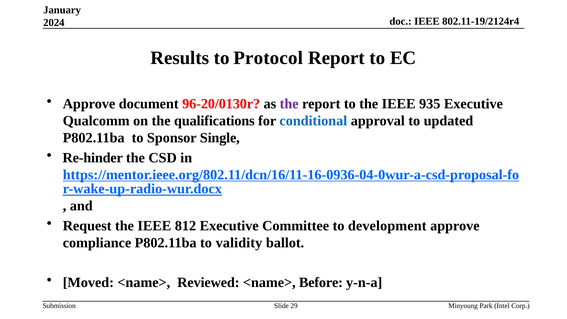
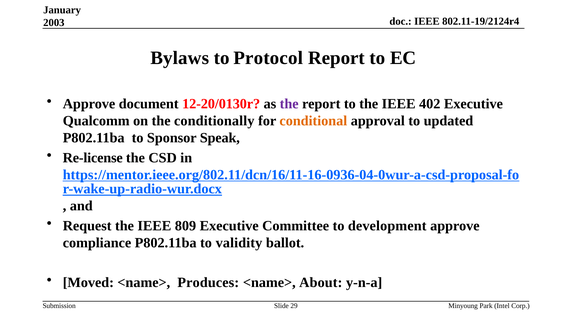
2024: 2024 -> 2003 (54, 23)
Results: Results -> Bylaws (180, 58)
96-20/0130r: 96-20/0130r -> 12-20/0130r (221, 104)
935: 935 -> 402 (430, 104)
qualifications: qualifications -> conditionally (214, 121)
conditional colour: blue -> orange (313, 121)
Single: Single -> Speak (220, 138)
Re-hinder: Re-hinder -> Re-license (93, 158)
812: 812 -> 809 (186, 226)
Reviewed: Reviewed -> Produces (208, 282)
Before: Before -> About (321, 282)
